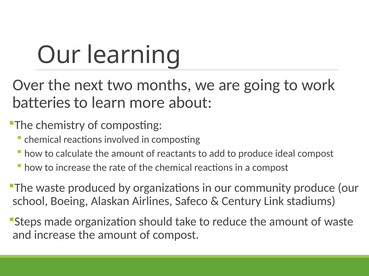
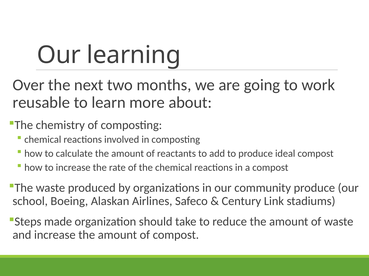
batteries: batteries -> reusable (41, 103)
